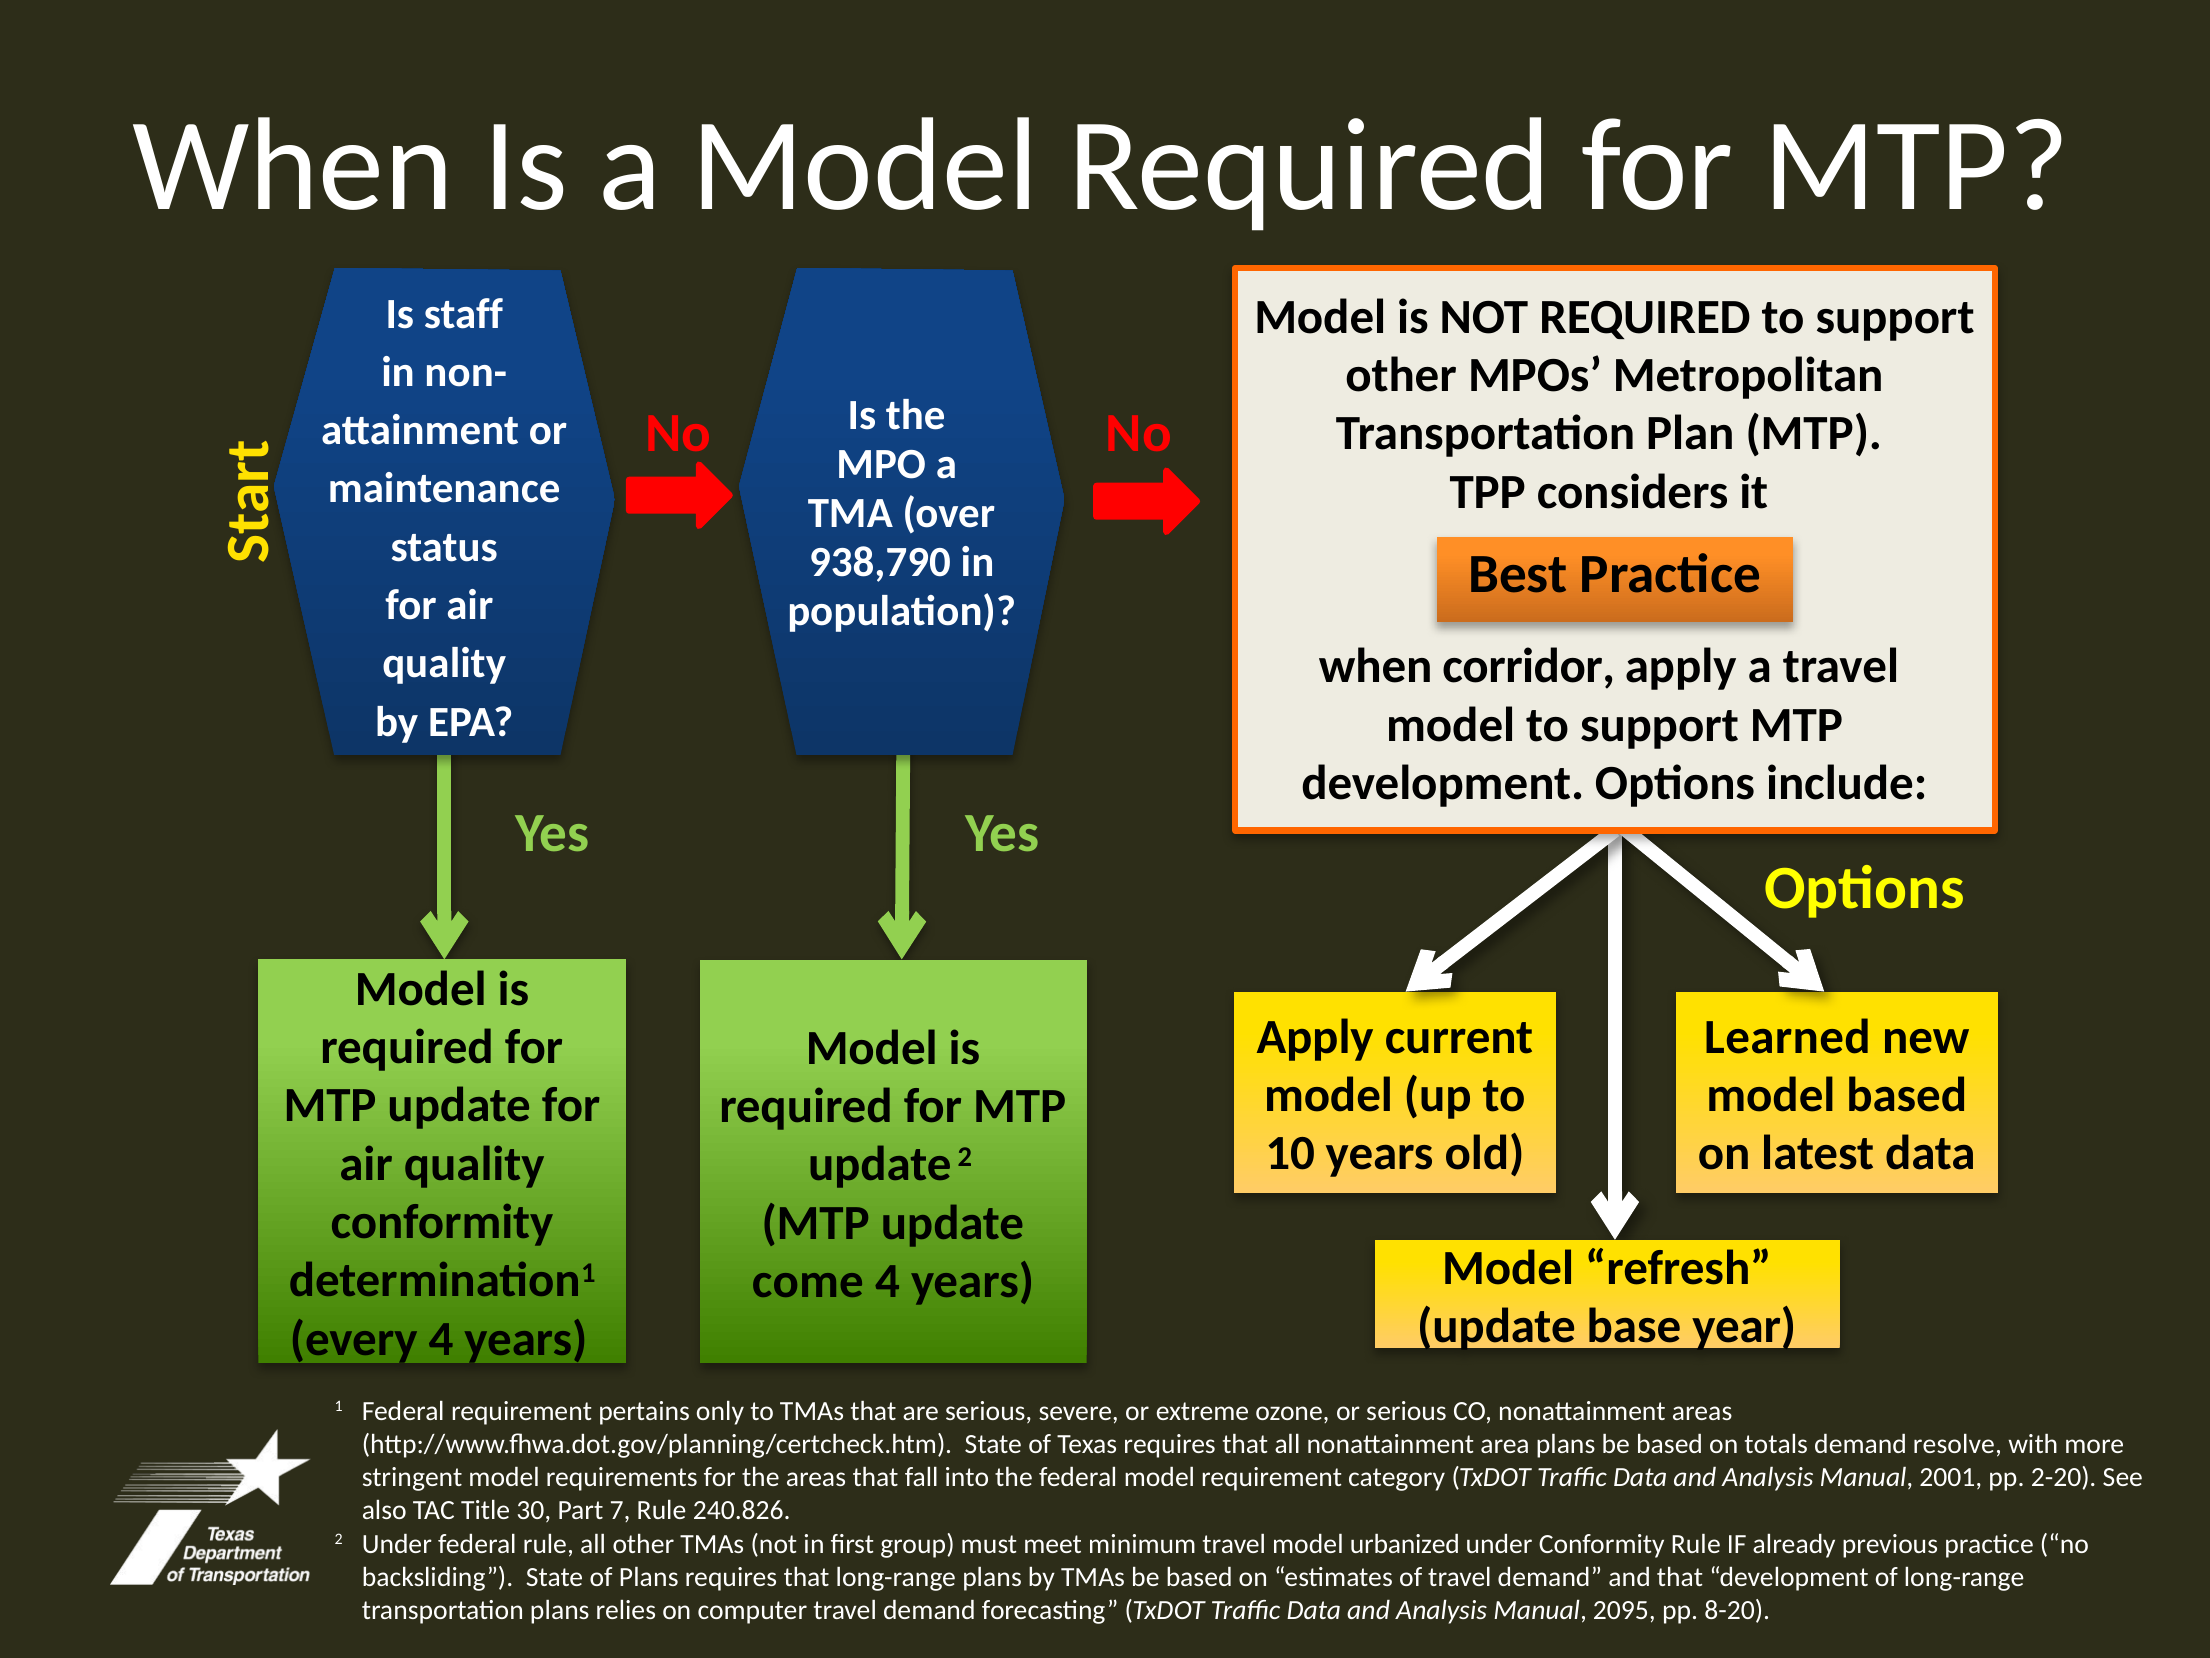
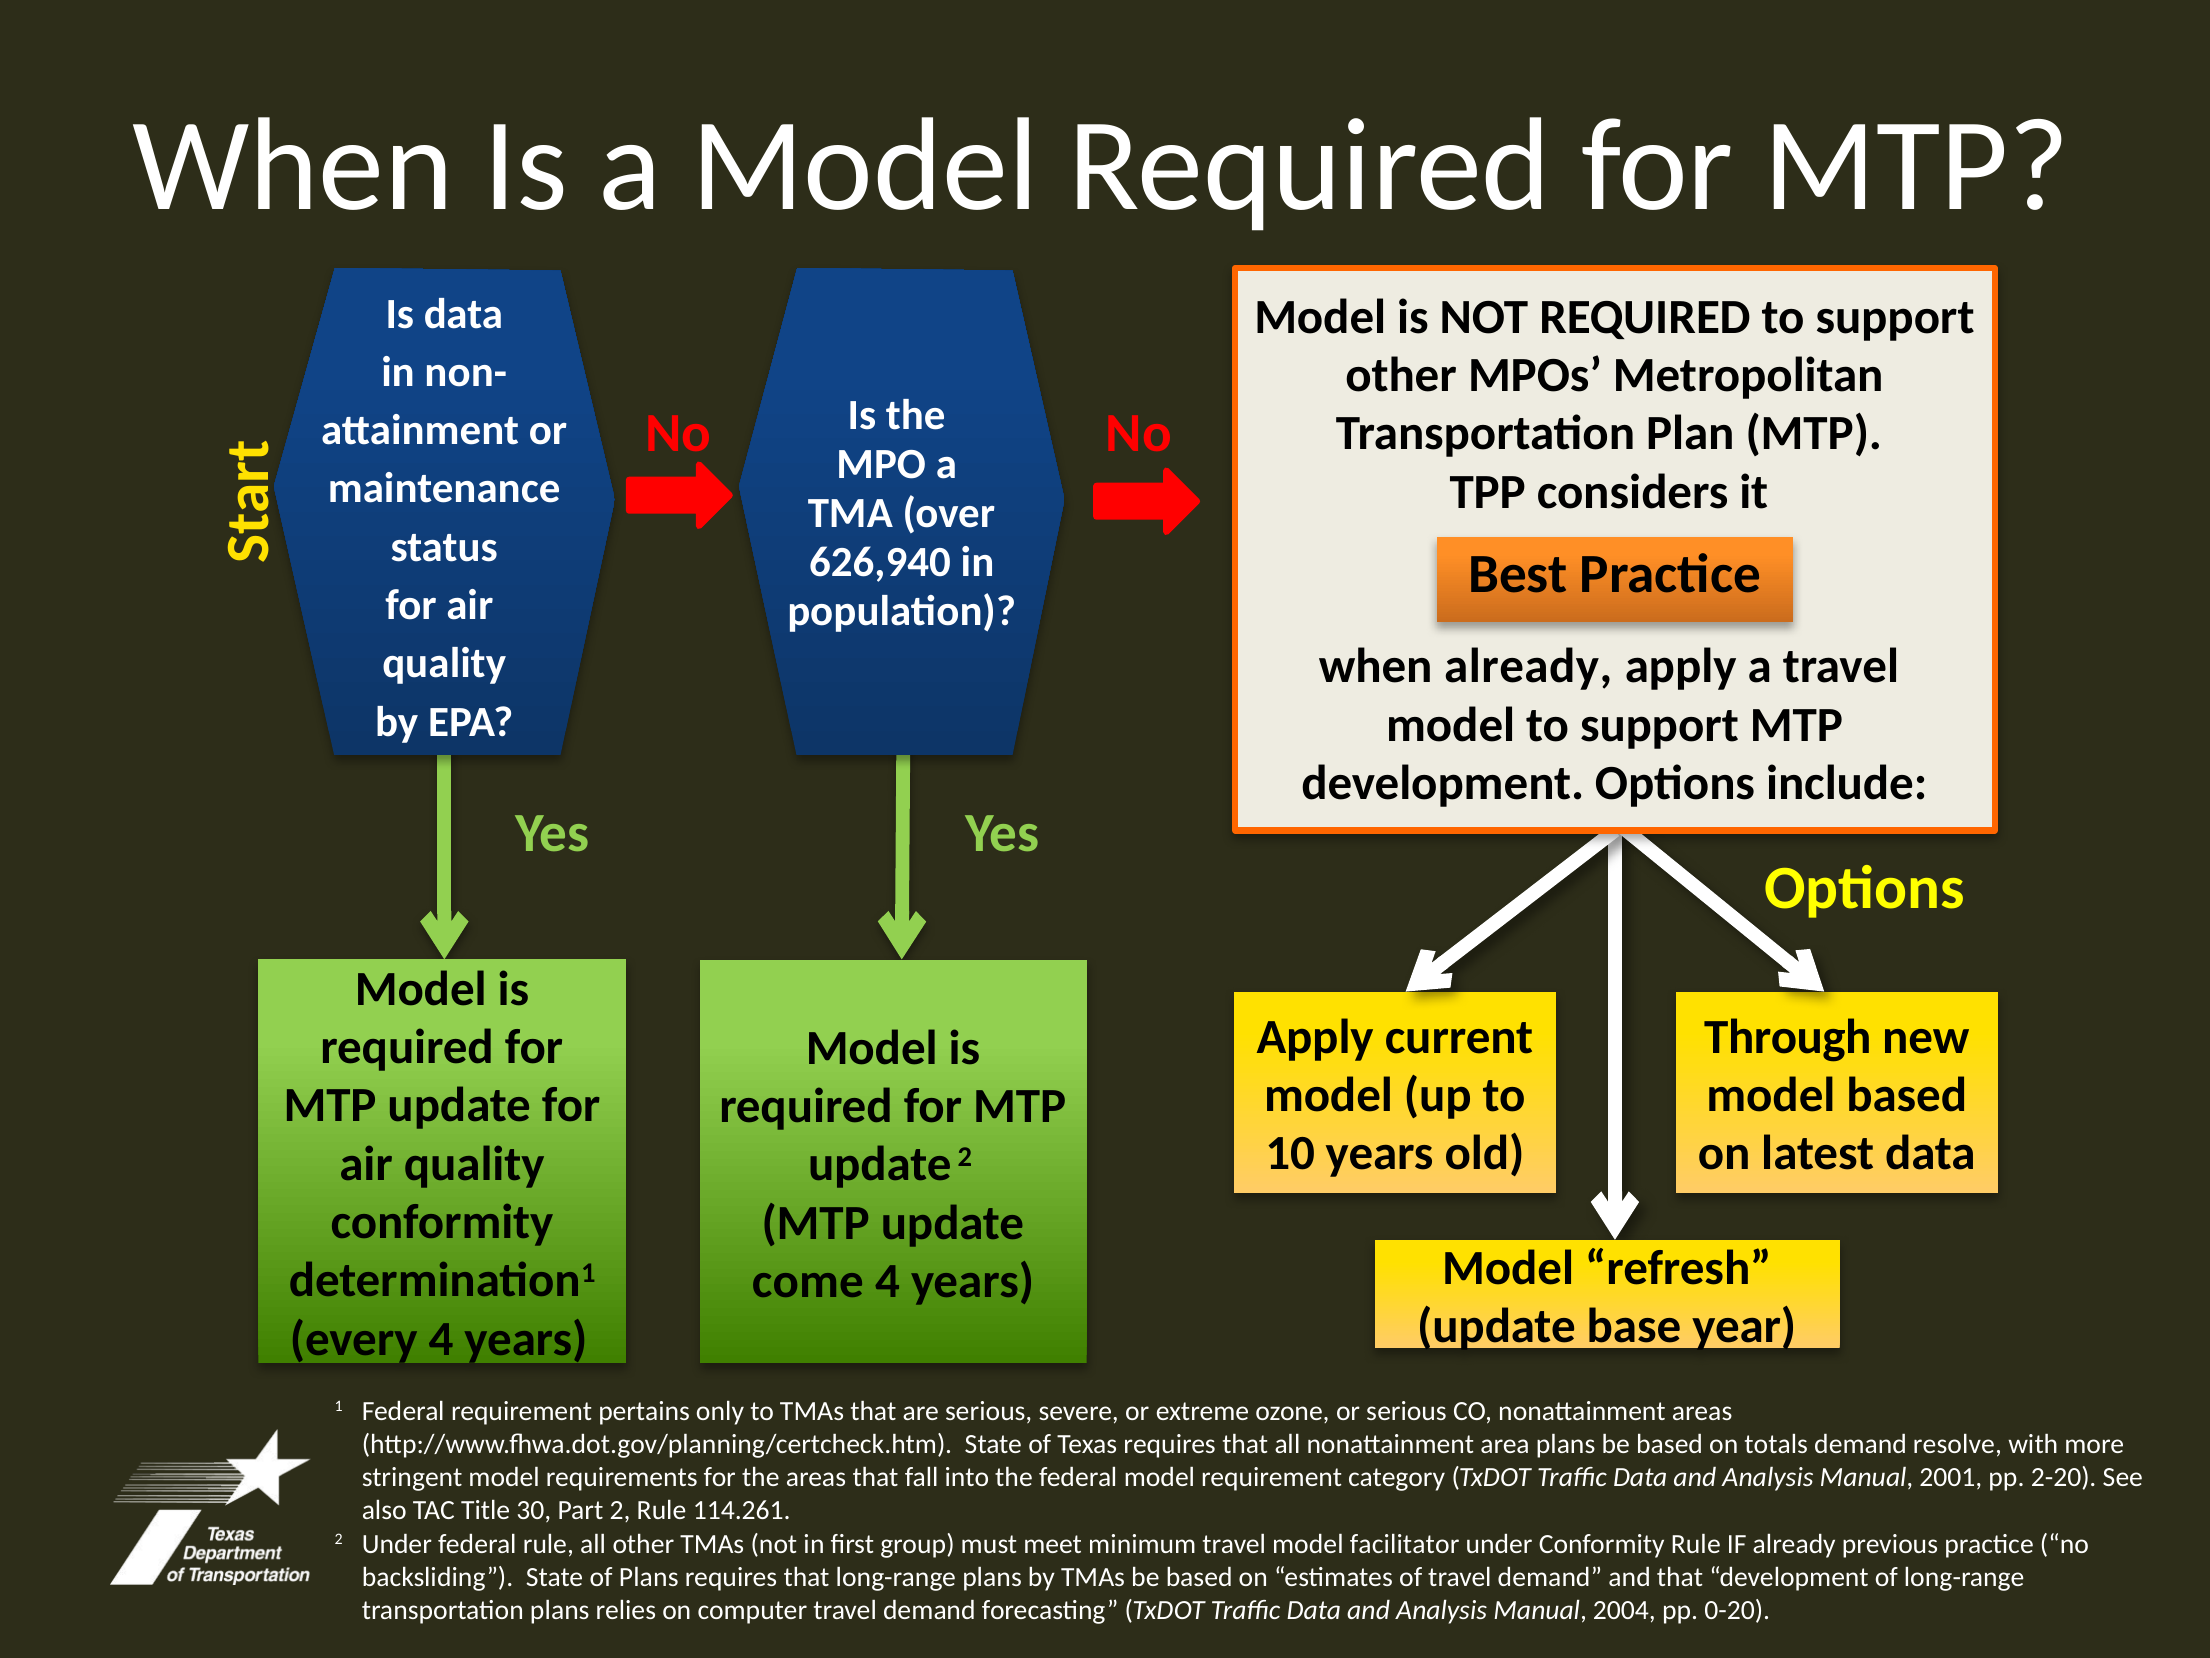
Is staff: staff -> data (463, 314)
938,790: 938,790 -> 626,940 (880, 562)
when corridor: corridor -> already (1528, 667)
Learned: Learned -> Through (1788, 1037)
Part 7: 7 -> 2 (620, 1510)
240.826: 240.826 -> 114.261 (742, 1510)
urbanized: urbanized -> facilitator (1405, 1544)
2095: 2095 -> 2004 (1624, 1610)
8-20: 8-20 -> 0-20 (1737, 1610)
